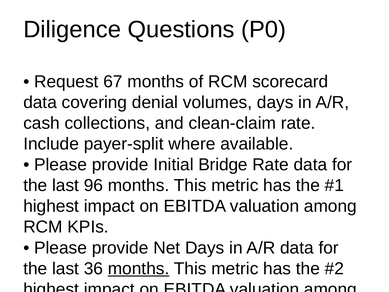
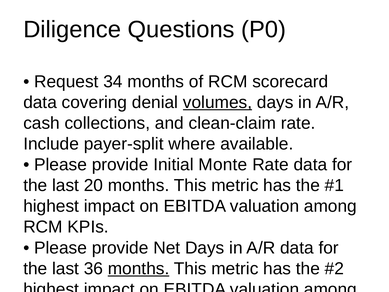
67: 67 -> 34 (113, 82)
volumes underline: none -> present (217, 102)
Bridge: Bridge -> Monte (223, 165)
96: 96 -> 20 (93, 185)
